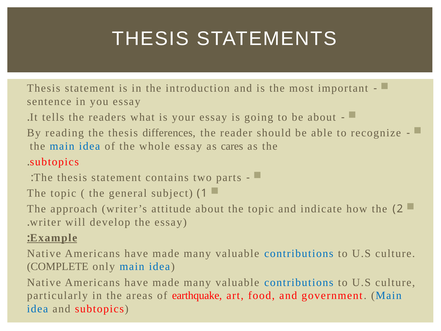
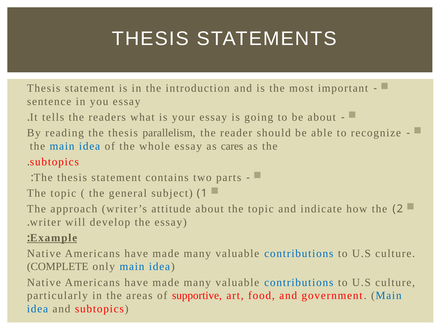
differences: differences -> parallelism (169, 133)
earthquake: earthquake -> supportive (197, 295)
